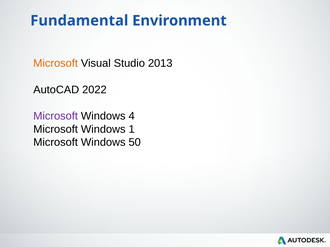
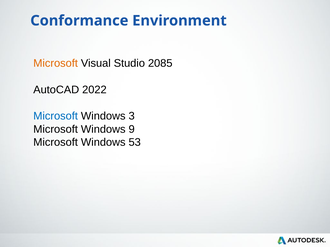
Fundamental: Fundamental -> Conformance (79, 21)
2013: 2013 -> 2085 (160, 63)
Microsoft colour: purple -> blue (56, 116)
4: 4 -> 3 (132, 116)
1: 1 -> 9 (132, 129)
50: 50 -> 53 (135, 143)
